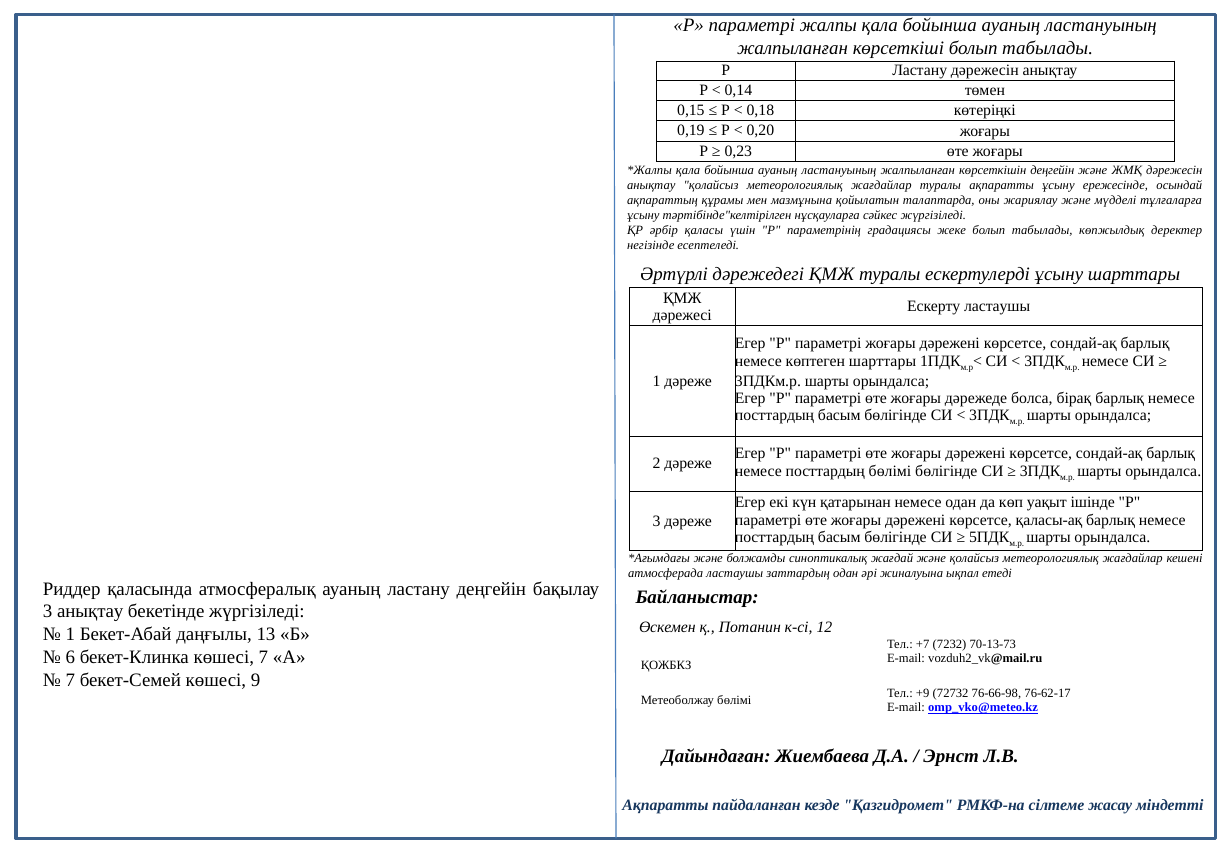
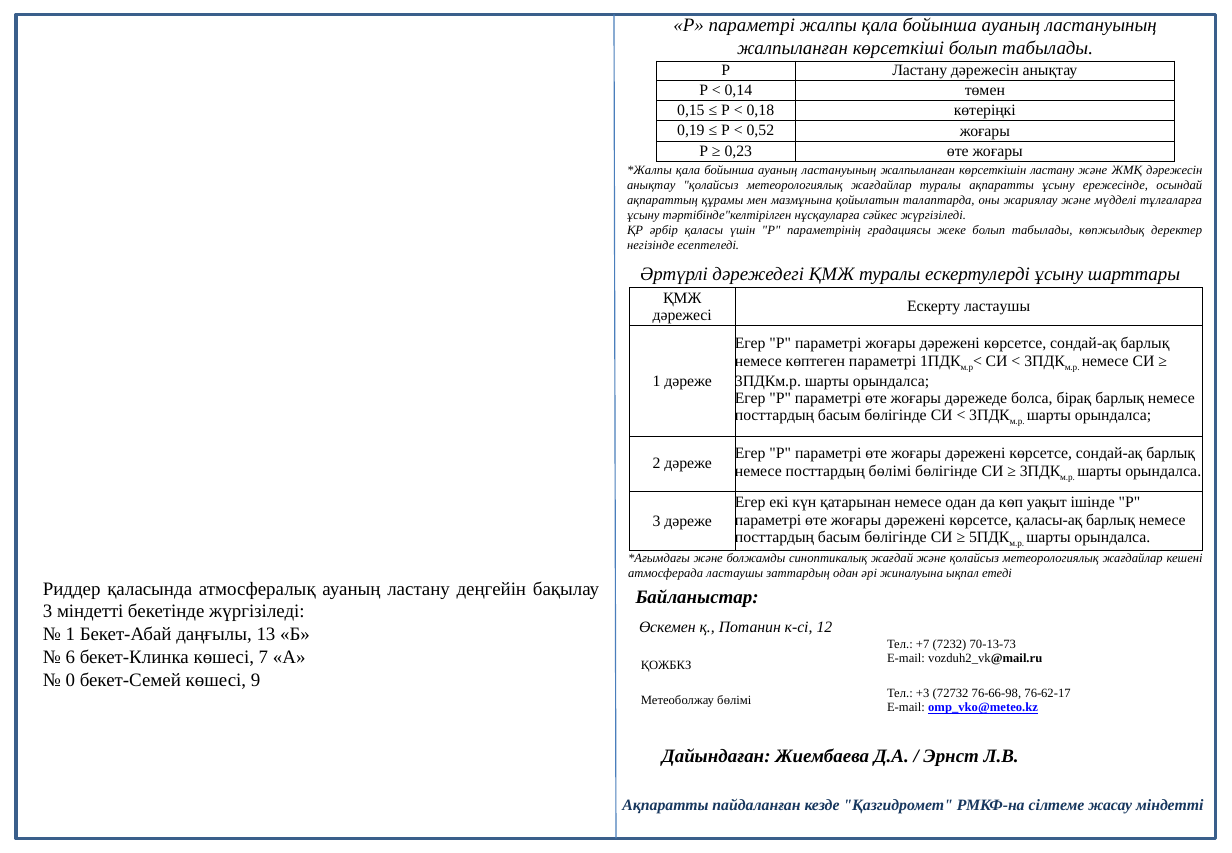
0,20: 0,20 -> 0,52 (760, 131)
көрсеткішін деңгейін: деңгейін -> ластану (1052, 170)
көптеген шарттары: шарттары -> параметрі (883, 361)
3 анықтау: анықтау -> міндетті (90, 612)
7: 7 -> 0 (70, 680)
+9: +9 -> +3 (923, 693)
